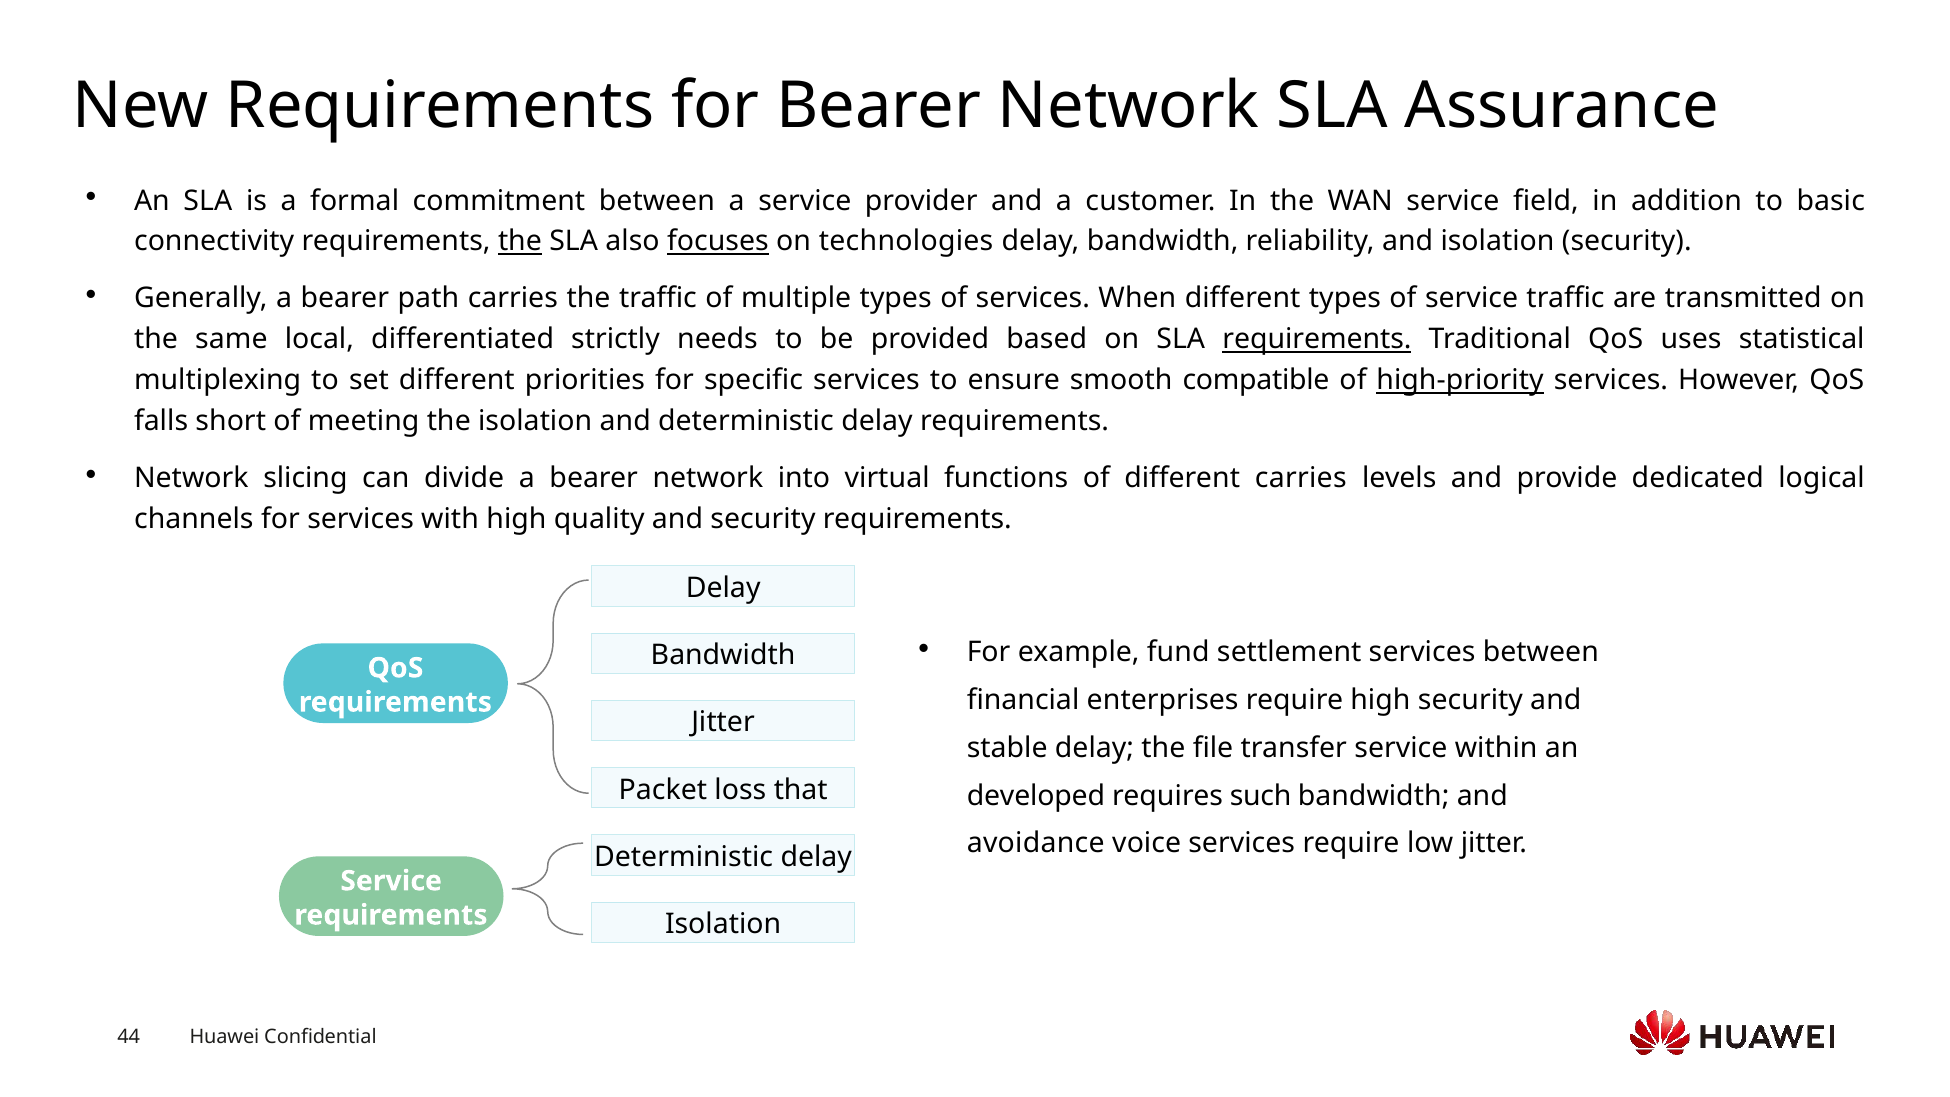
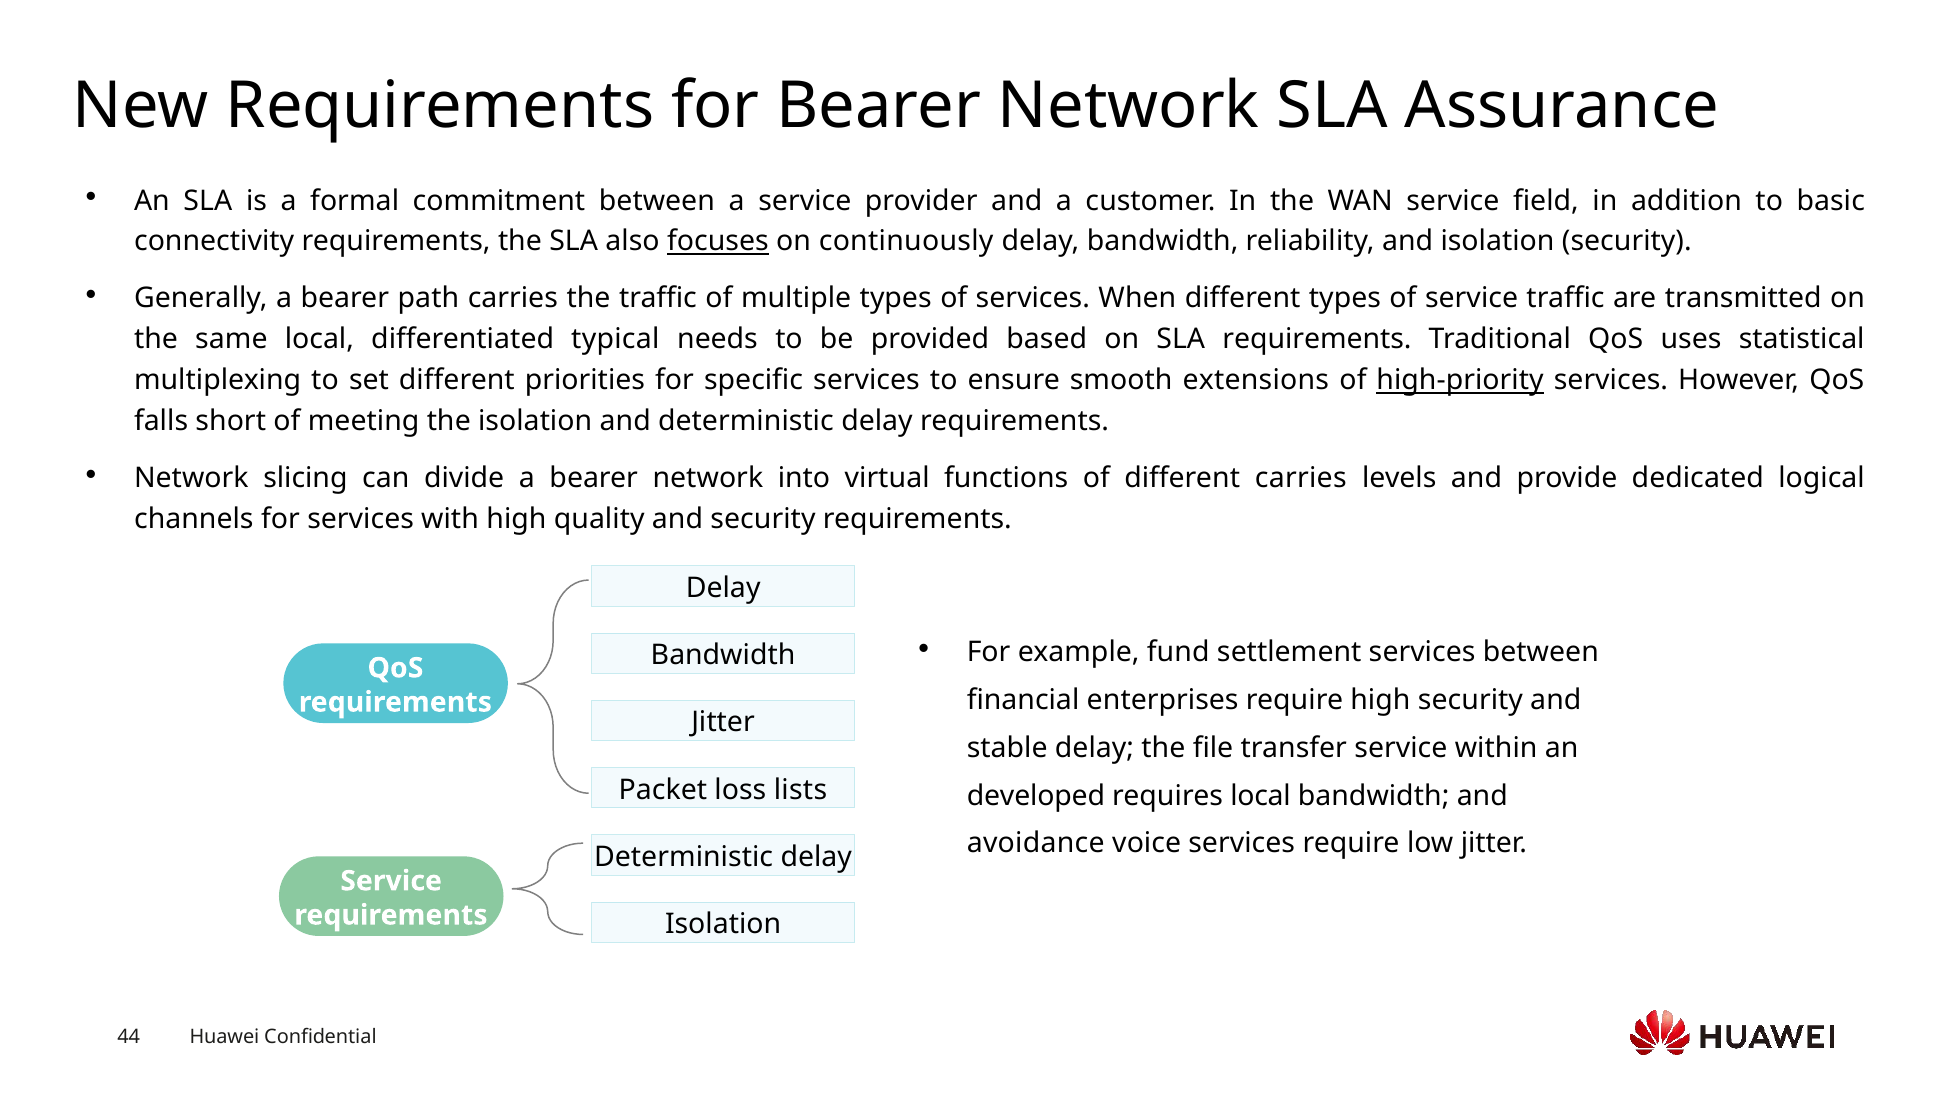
the underline: present -> none (520, 242)
technologies: technologies -> continuously (906, 242)
strictly: strictly -> typical (615, 339)
requirements underline: present -> none (1317, 339)
compatible: compatible -> extensions (1256, 380)
that: that -> lists (800, 790)
requires such: such -> local (1261, 796)
